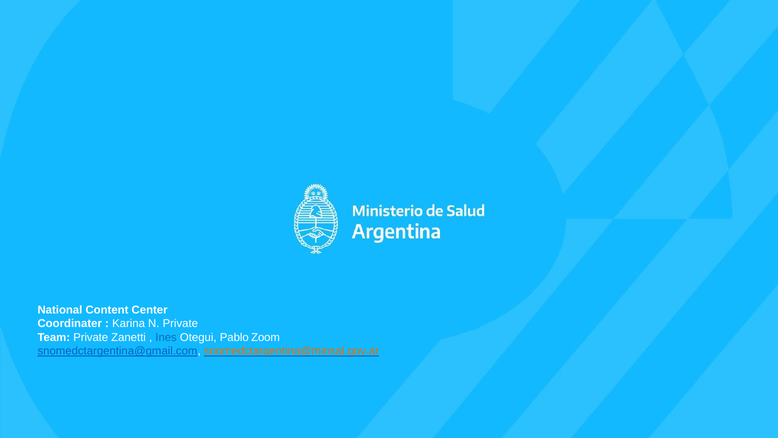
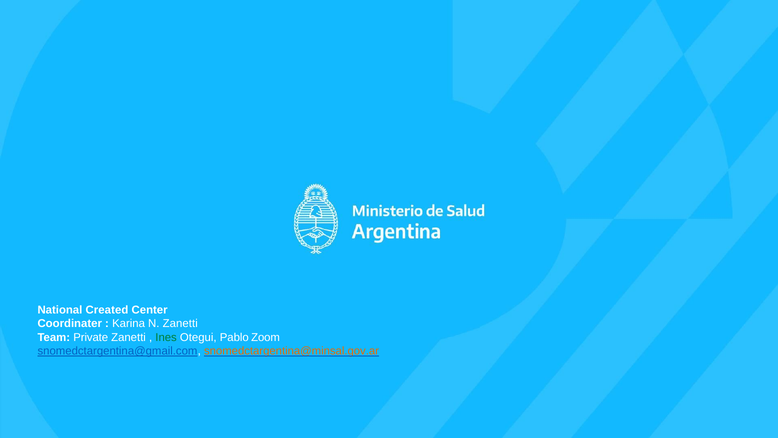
Content: Content -> Created (107, 310)
N Private: Private -> Zanetti (180, 323)
Ines colour: blue -> green (166, 337)
